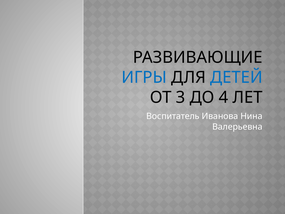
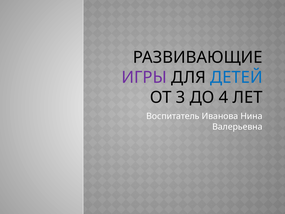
ИГРЫ colour: blue -> purple (144, 77)
